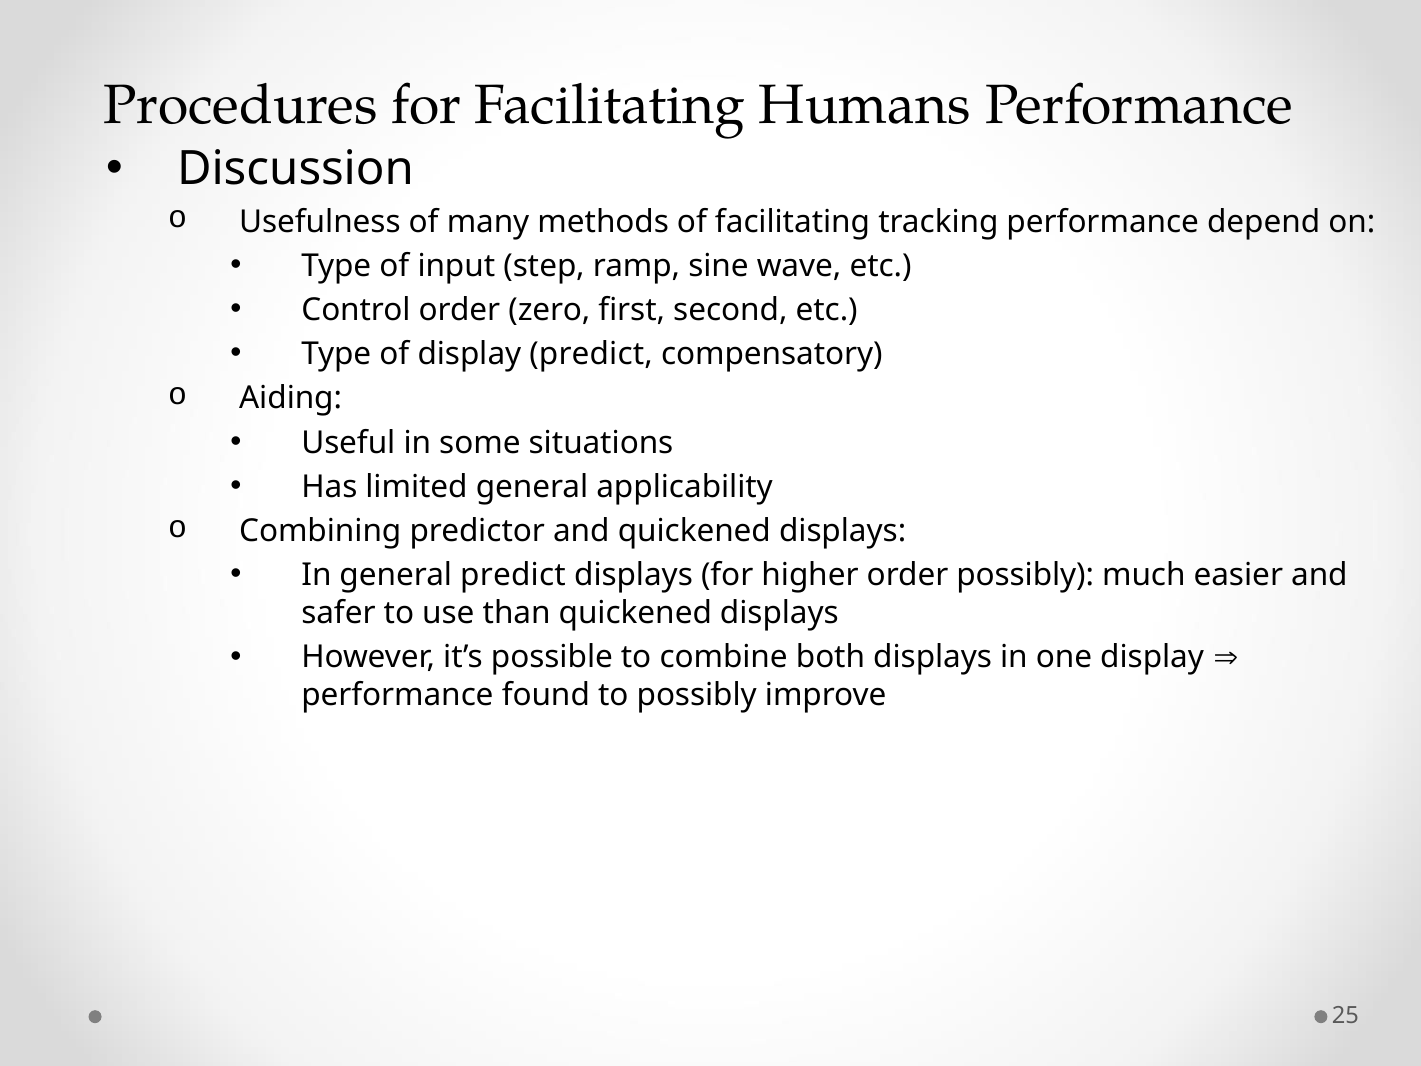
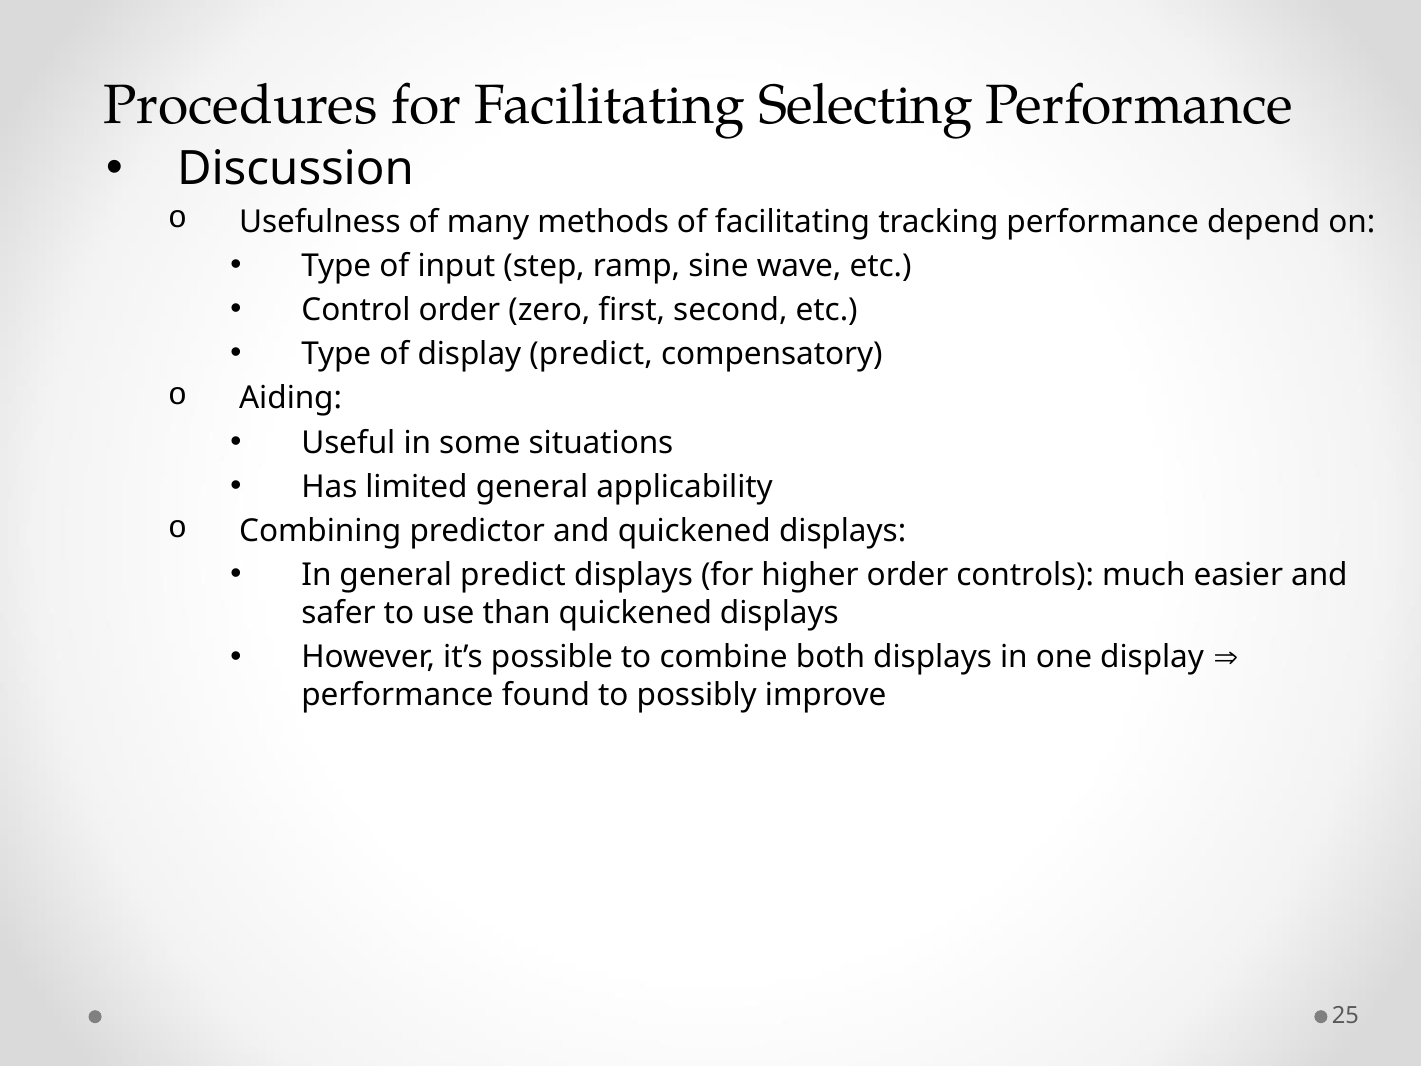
Humans: Humans -> Selecting (866, 106)
order possibly: possibly -> controls (1025, 575)
